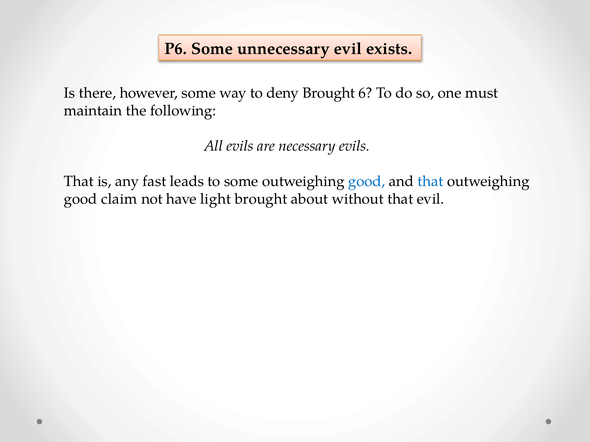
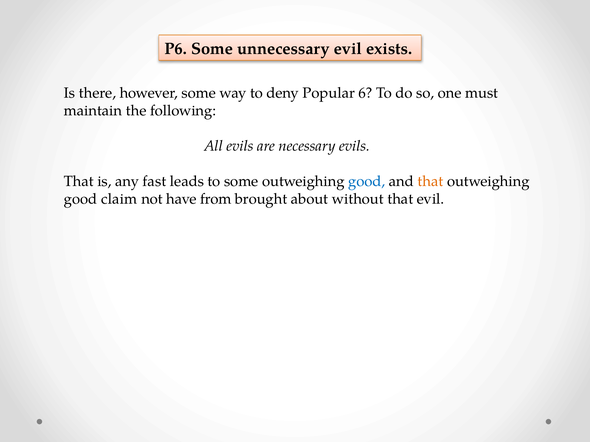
deny Brought: Brought -> Popular (329, 93)
that colour: blue -> orange (430, 182)
light: light -> from (216, 199)
